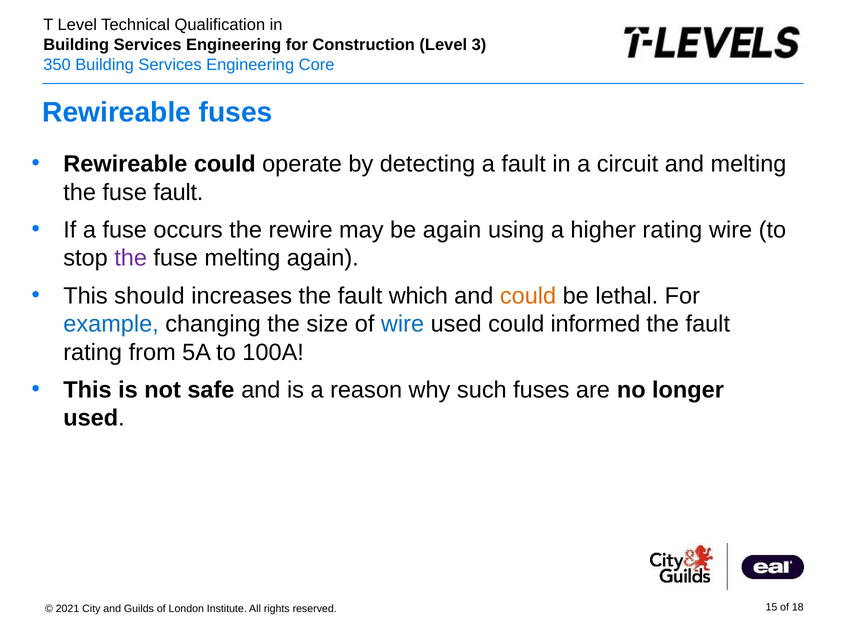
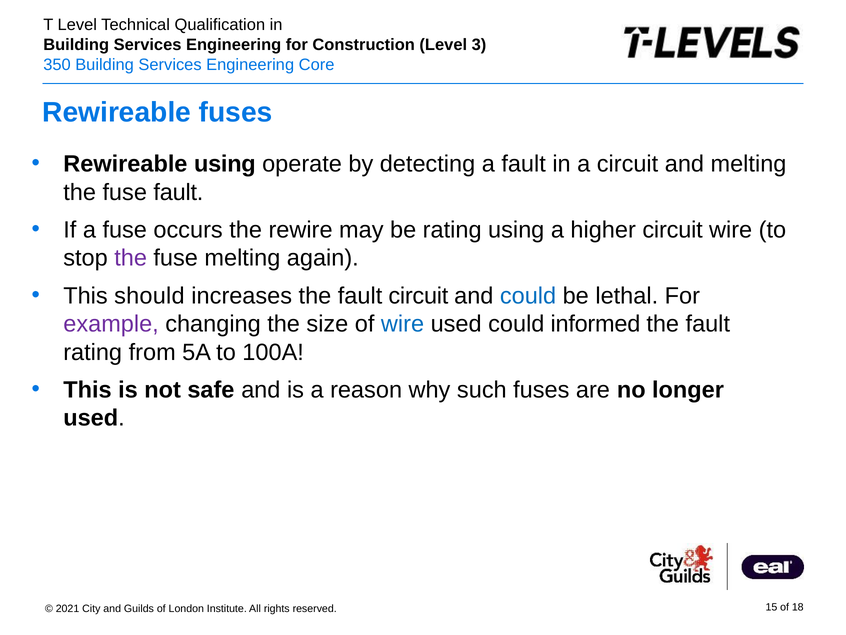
Rewireable could: could -> using (225, 164)
be again: again -> rating (452, 230)
higher rating: rating -> circuit (673, 230)
fault which: which -> circuit (418, 296)
could colour: orange -> blue (528, 296)
example colour: blue -> purple (111, 324)
